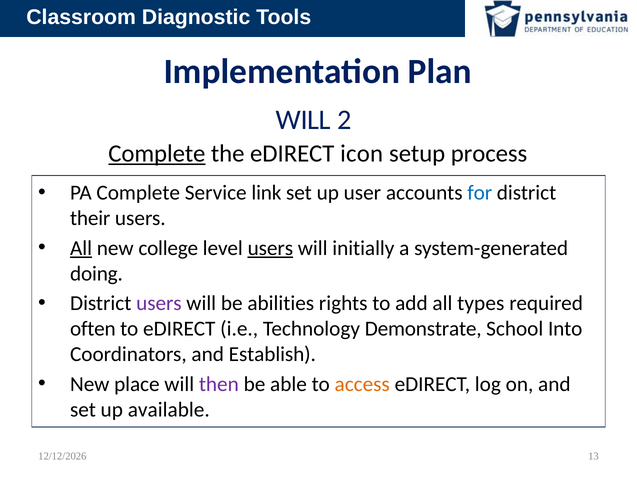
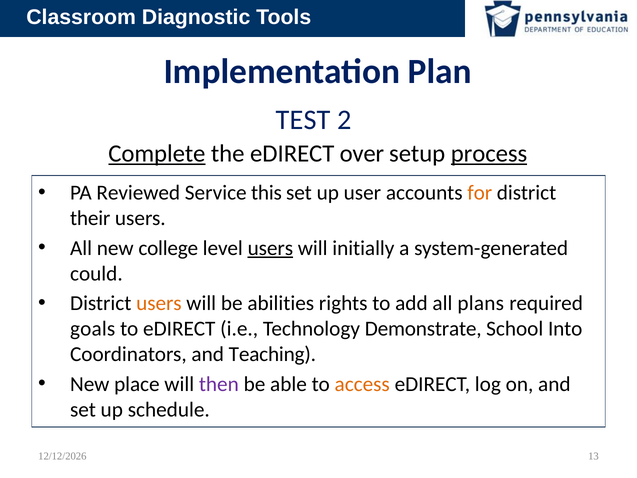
WILL: WILL -> TEST (303, 120)
icon: icon -> over (362, 154)
process underline: none -> present (489, 154)
PA Complete: Complete -> Reviewed (138, 193)
link: link -> this (266, 193)
for colour: blue -> orange (480, 193)
All underline: present -> none (81, 248)
doing: doing -> could (96, 273)
users colour: purple -> orange (159, 303)
types: types -> plans (481, 303)
often: often -> goals (93, 329)
Establish: Establish -> Teaching (272, 354)
available: available -> schedule (169, 409)
